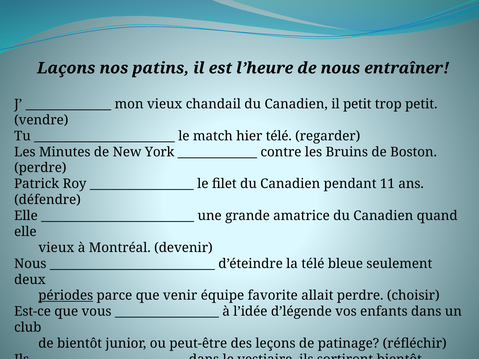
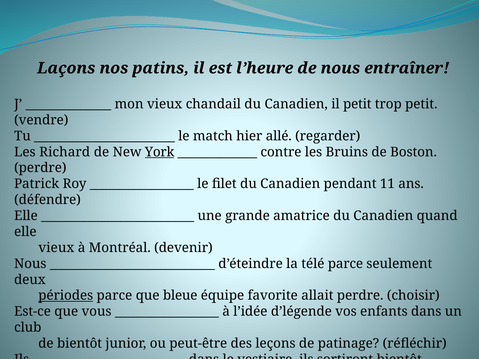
hier télé: télé -> allé (279, 136)
Minutes: Minutes -> Richard (65, 152)
York underline: none -> present (160, 152)
télé bleue: bleue -> parce (345, 264)
que venir: venir -> bleue (180, 296)
